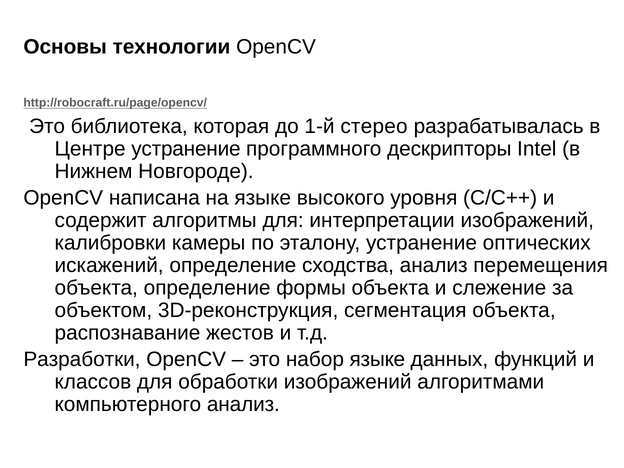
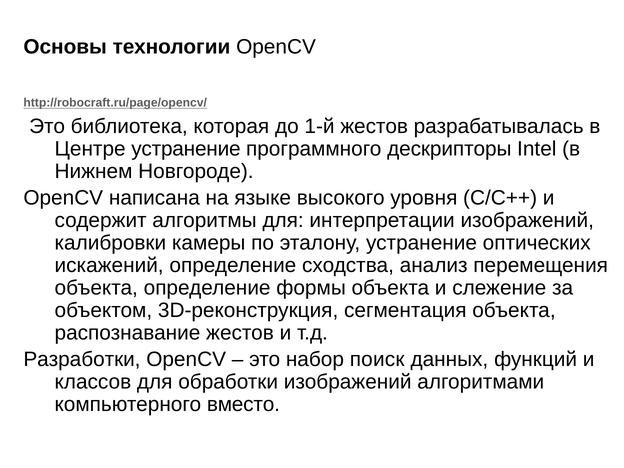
1-й стерео: стерео -> жестов (374, 127)
набор языке: языке -> поиск (377, 359)
компьютерного анализ: анализ -> вместо (243, 404)
